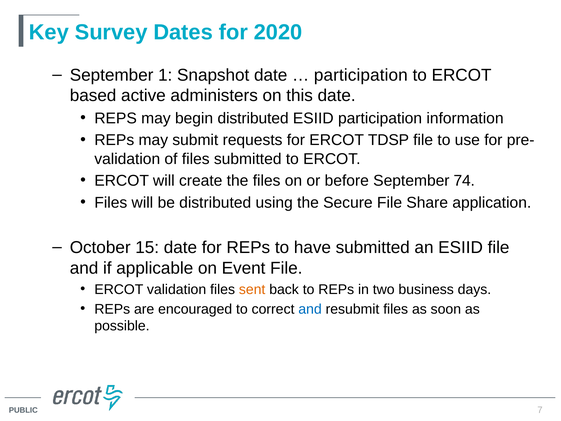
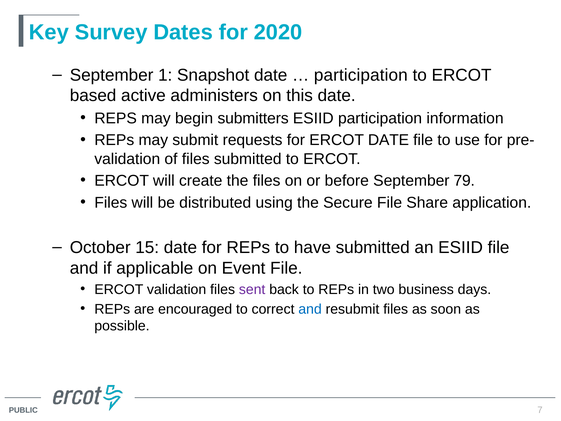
begin distributed: distributed -> submitters (253, 118)
ERCOT TDSP: TDSP -> DATE (389, 140)
74: 74 -> 79 (464, 181)
sent colour: orange -> purple (252, 289)
